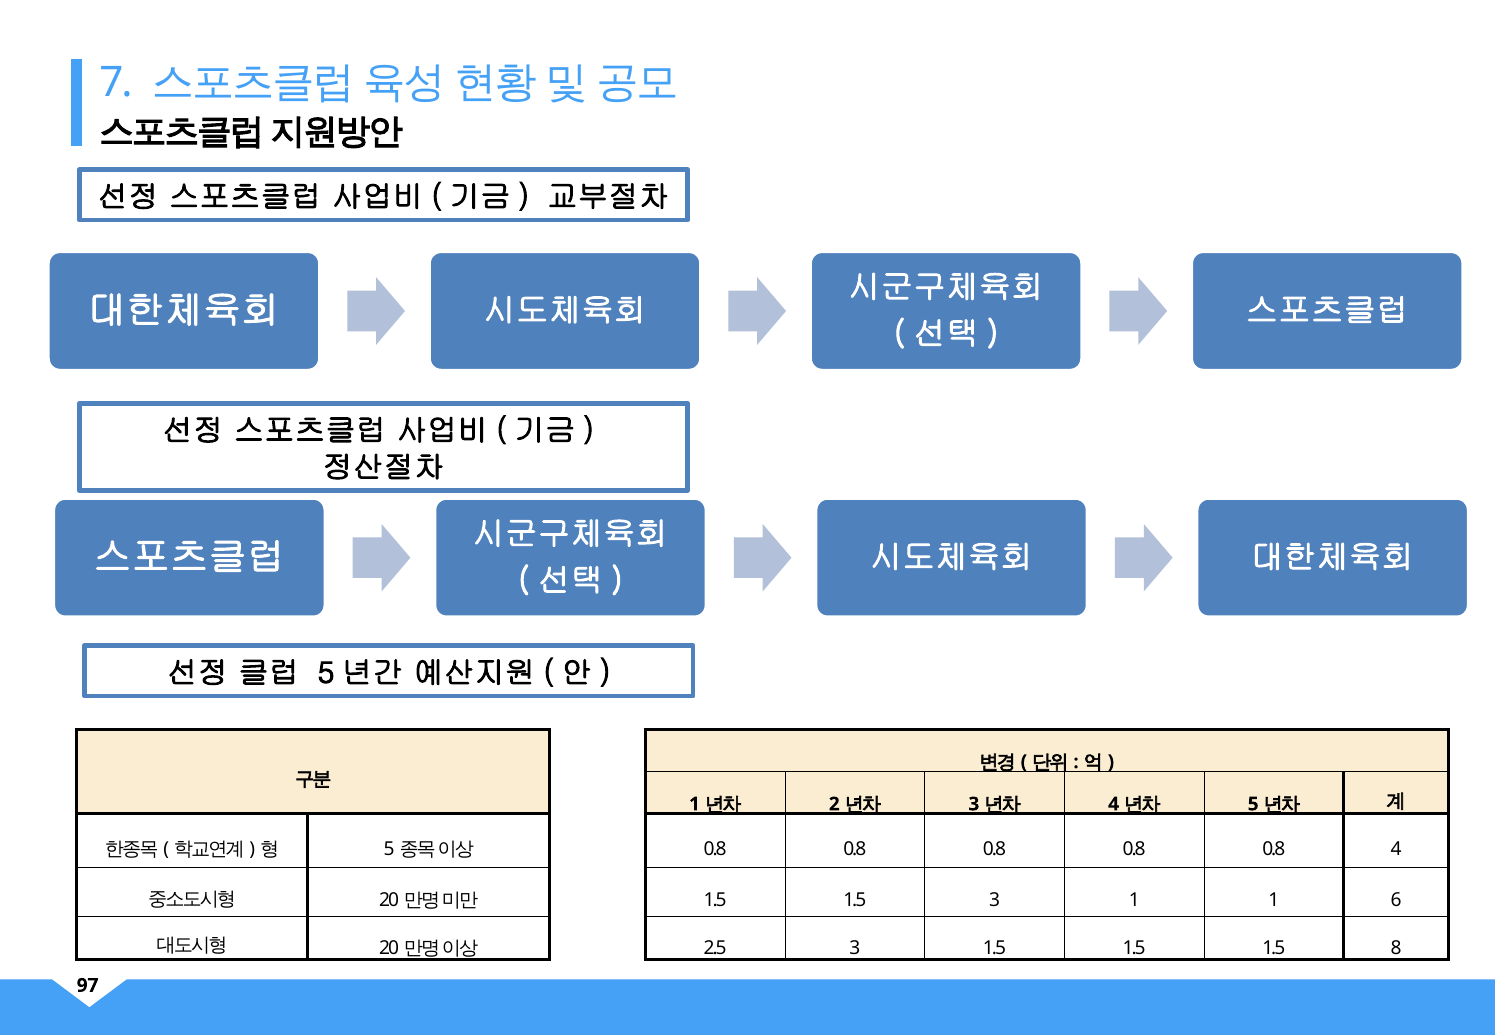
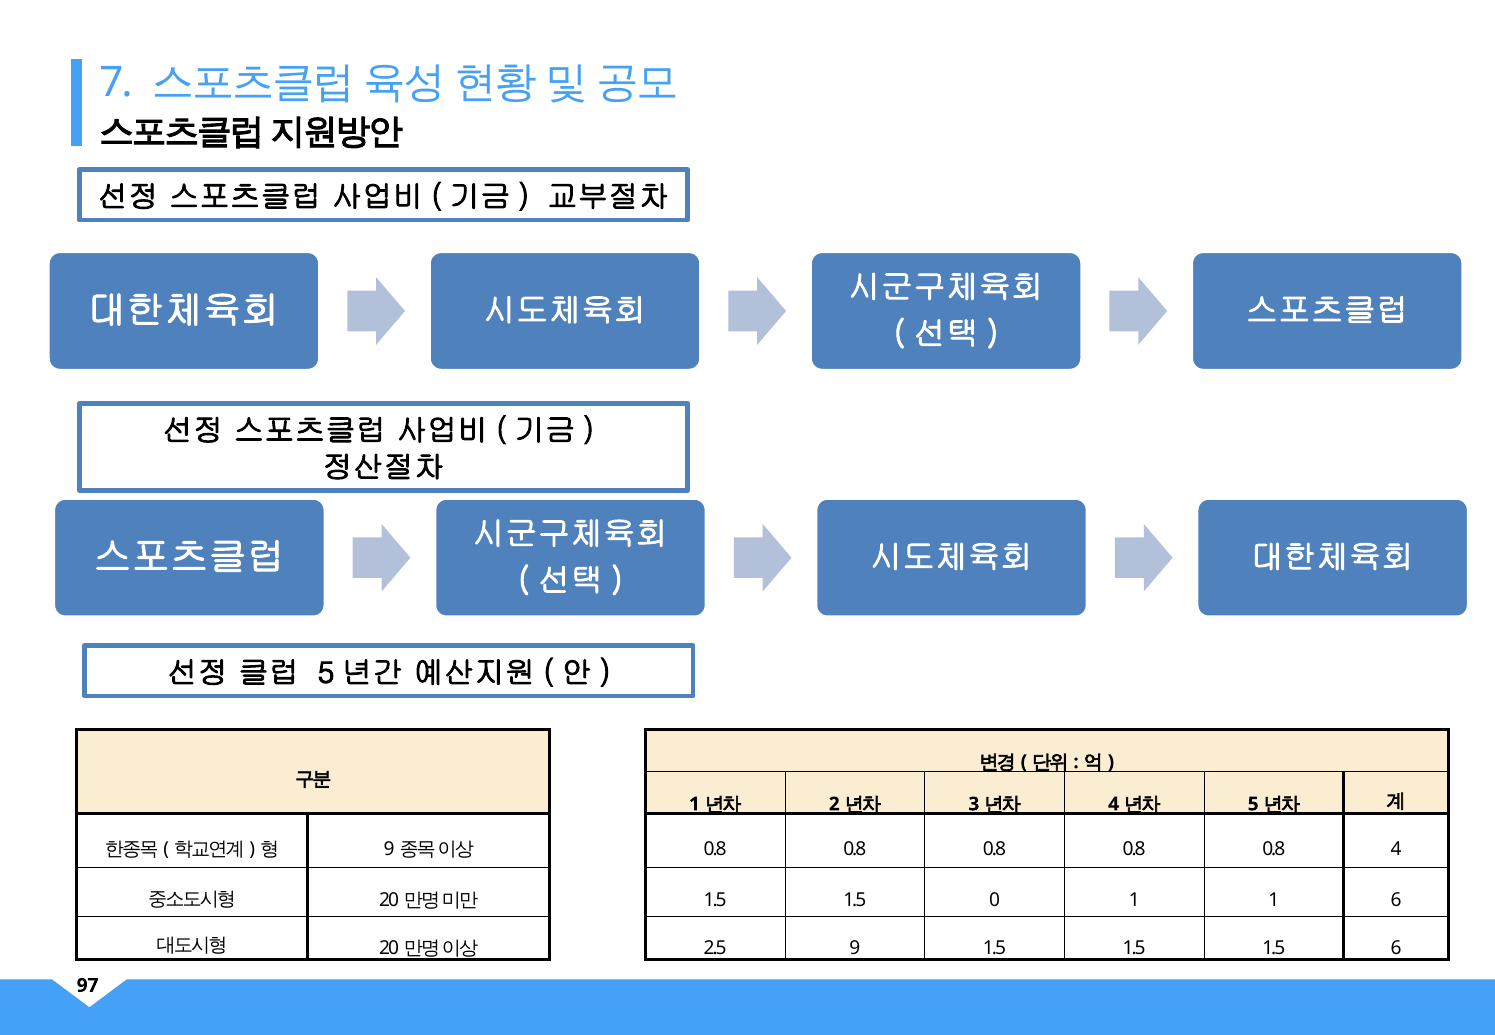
5: 5 -> 9 (389, 849)
1.5 3: 3 -> 0 (995, 901)
2.5 3: 3 -> 9 (855, 948)
1.5 8: 8 -> 6 (1396, 948)
